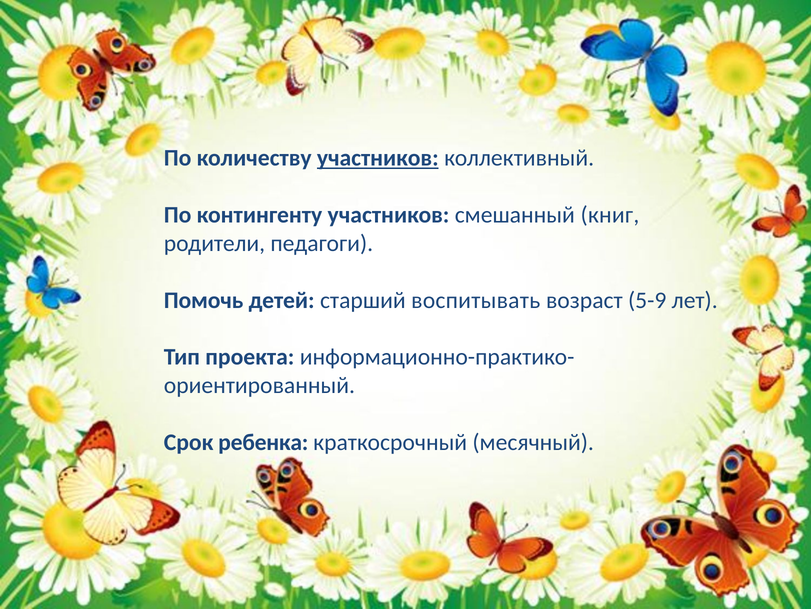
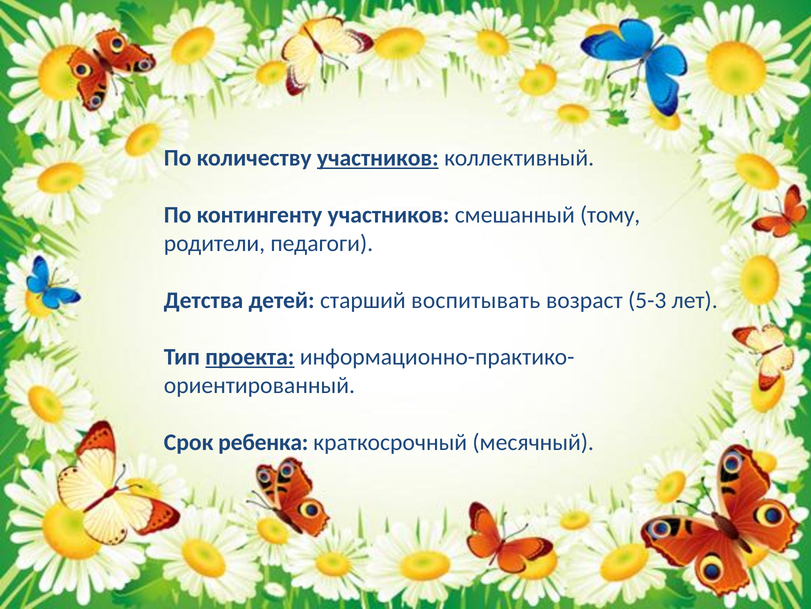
книг: книг -> тому (610, 215)
Помочь: Помочь -> Детства (204, 300)
5-9: 5-9 -> 5-3 (647, 300)
проекта underline: none -> present (250, 357)
